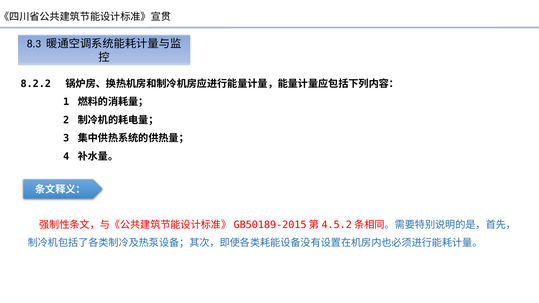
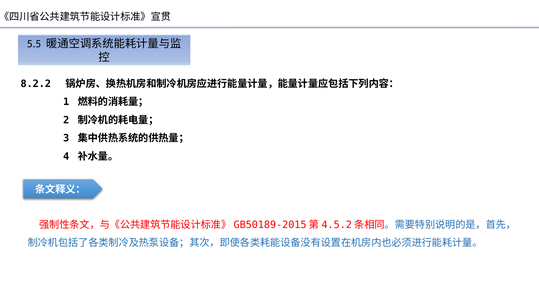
8.3: 8.3 -> 5.5 (34, 44)
